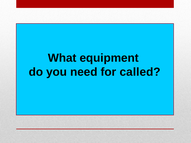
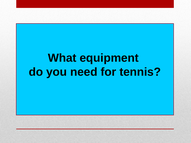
called: called -> tennis (140, 72)
